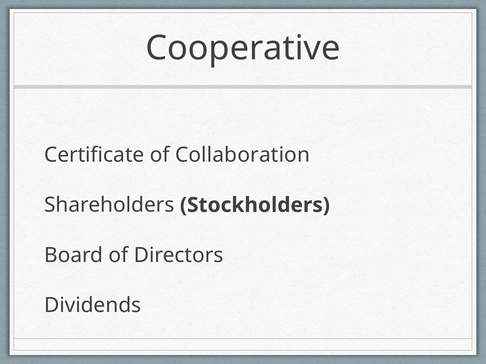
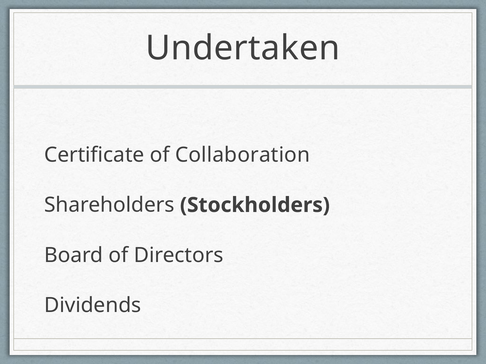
Cooperative: Cooperative -> Undertaken (243, 48)
